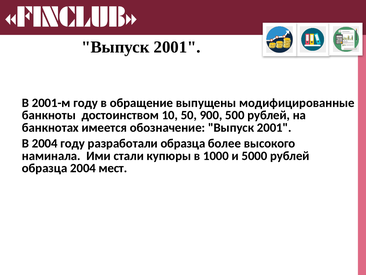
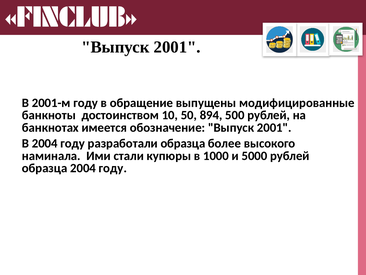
900: 900 -> 894 (211, 115)
образца 2004 мест: мест -> году (113, 168)
